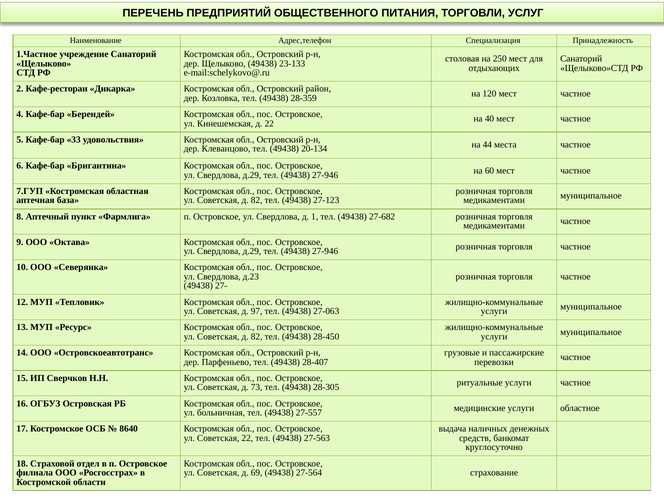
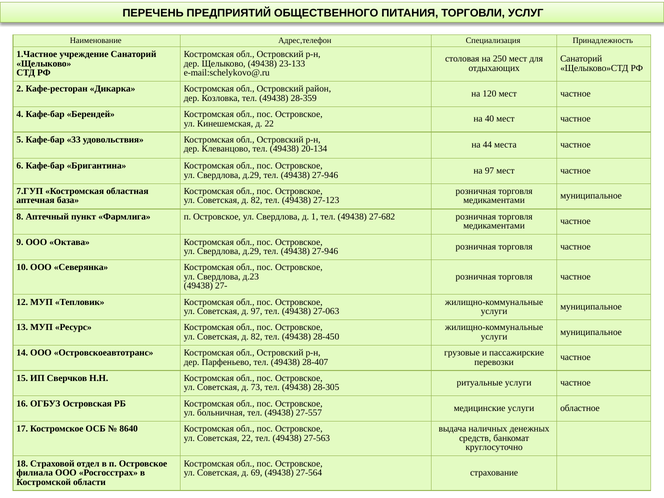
на 60: 60 -> 97 (489, 170)
